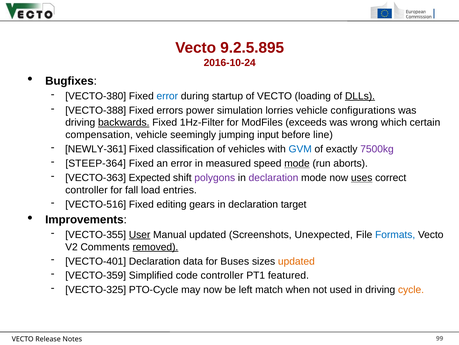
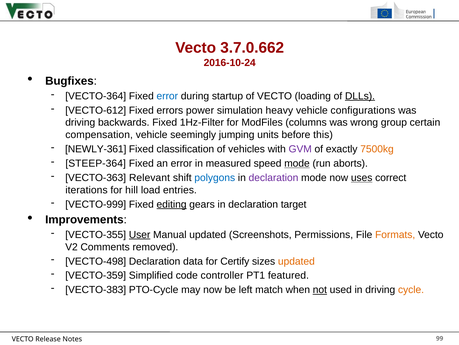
9.2.5.895: 9.2.5.895 -> 3.7.0.662 (252, 48)
VECTO-380: VECTO-380 -> VECTO-364 (96, 96)
VECTO-388: VECTO-388 -> VECTO-612 (96, 110)
lorries: lorries -> heavy (279, 110)
backwards underline: present -> none (124, 122)
exceeds: exceeds -> columns (306, 122)
which: which -> group (394, 122)
input: input -> units (268, 135)
line: line -> this (323, 135)
GVM colour: blue -> purple (300, 149)
7500kg colour: purple -> orange (377, 149)
Expected: Expected -> Relevant (149, 177)
polygons colour: purple -> blue (215, 177)
controller: controller -> iterations (86, 190)
fall: fall -> hill (132, 190)
VECTO-516: VECTO-516 -> VECTO-999 (96, 204)
editing underline: none -> present (172, 204)
Unexpected: Unexpected -> Permissions (324, 234)
Formats colour: blue -> orange (395, 234)
removed underline: present -> none (155, 246)
VECTO-401: VECTO-401 -> VECTO-498 (96, 261)
Buses: Buses -> Certify (235, 261)
VECTO-325: VECTO-325 -> VECTO-383 (96, 289)
not underline: none -> present (320, 289)
